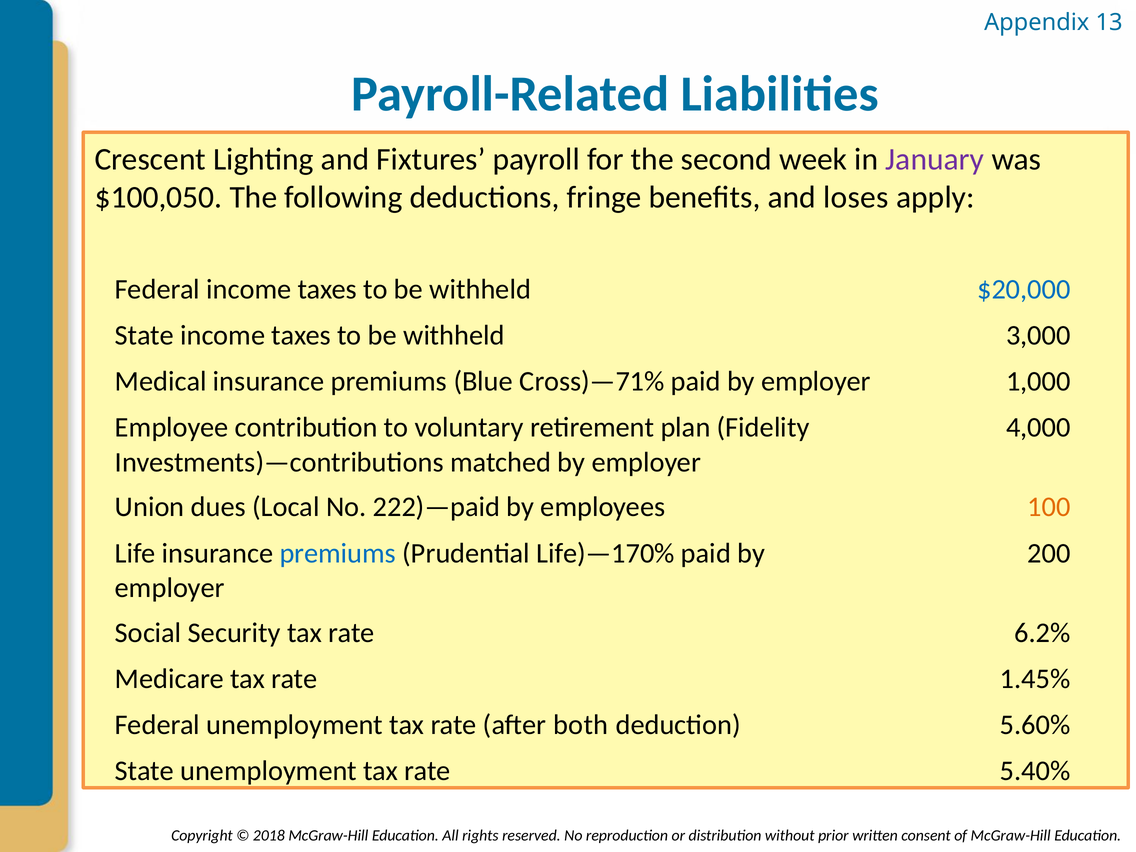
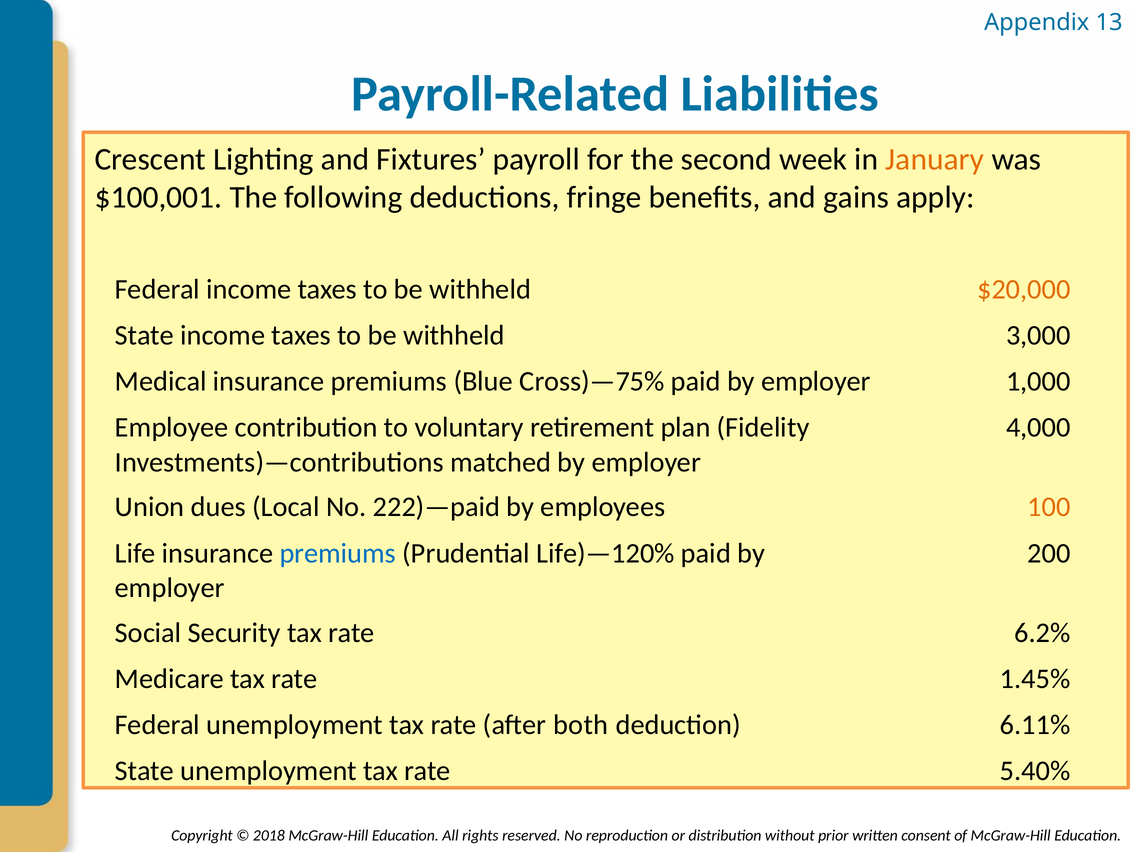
January colour: purple -> orange (935, 159)
$100,050: $100,050 -> $100,001 (158, 197)
loses: loses -> gains (856, 197)
$20,000 colour: blue -> orange (1024, 289)
Cross)—71%: Cross)—71% -> Cross)—75% (592, 381)
Life)—170%: Life)—170% -> Life)—120% (605, 553)
5.60%: 5.60% -> 6.11% (1035, 725)
